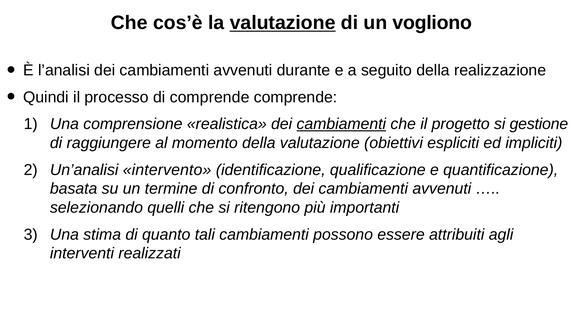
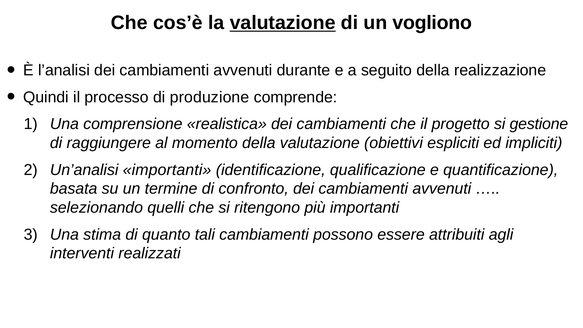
di comprende: comprende -> produzione (210, 97)
cambiamenti underline: present -> none (341, 124)
Un’analisi intervento: intervento -> importanti (167, 170)
